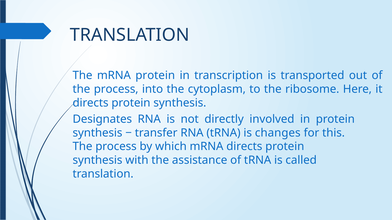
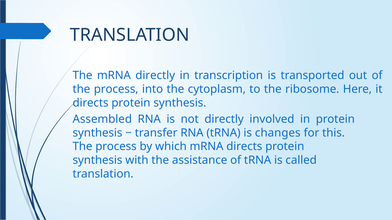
mRNA protein: protein -> directly (155, 76)
Designates: Designates -> Assembled (102, 119)
